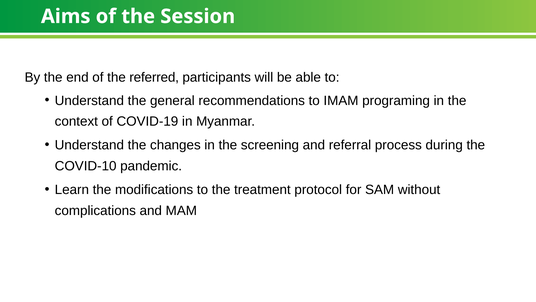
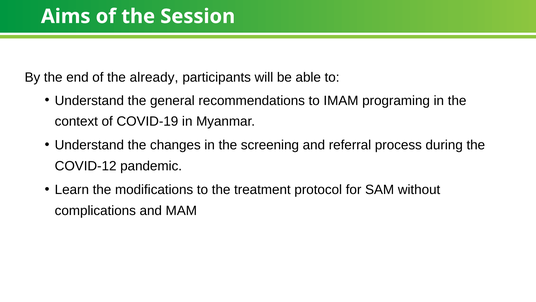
referred: referred -> already (154, 77)
COVID-10: COVID-10 -> COVID-12 (86, 166)
